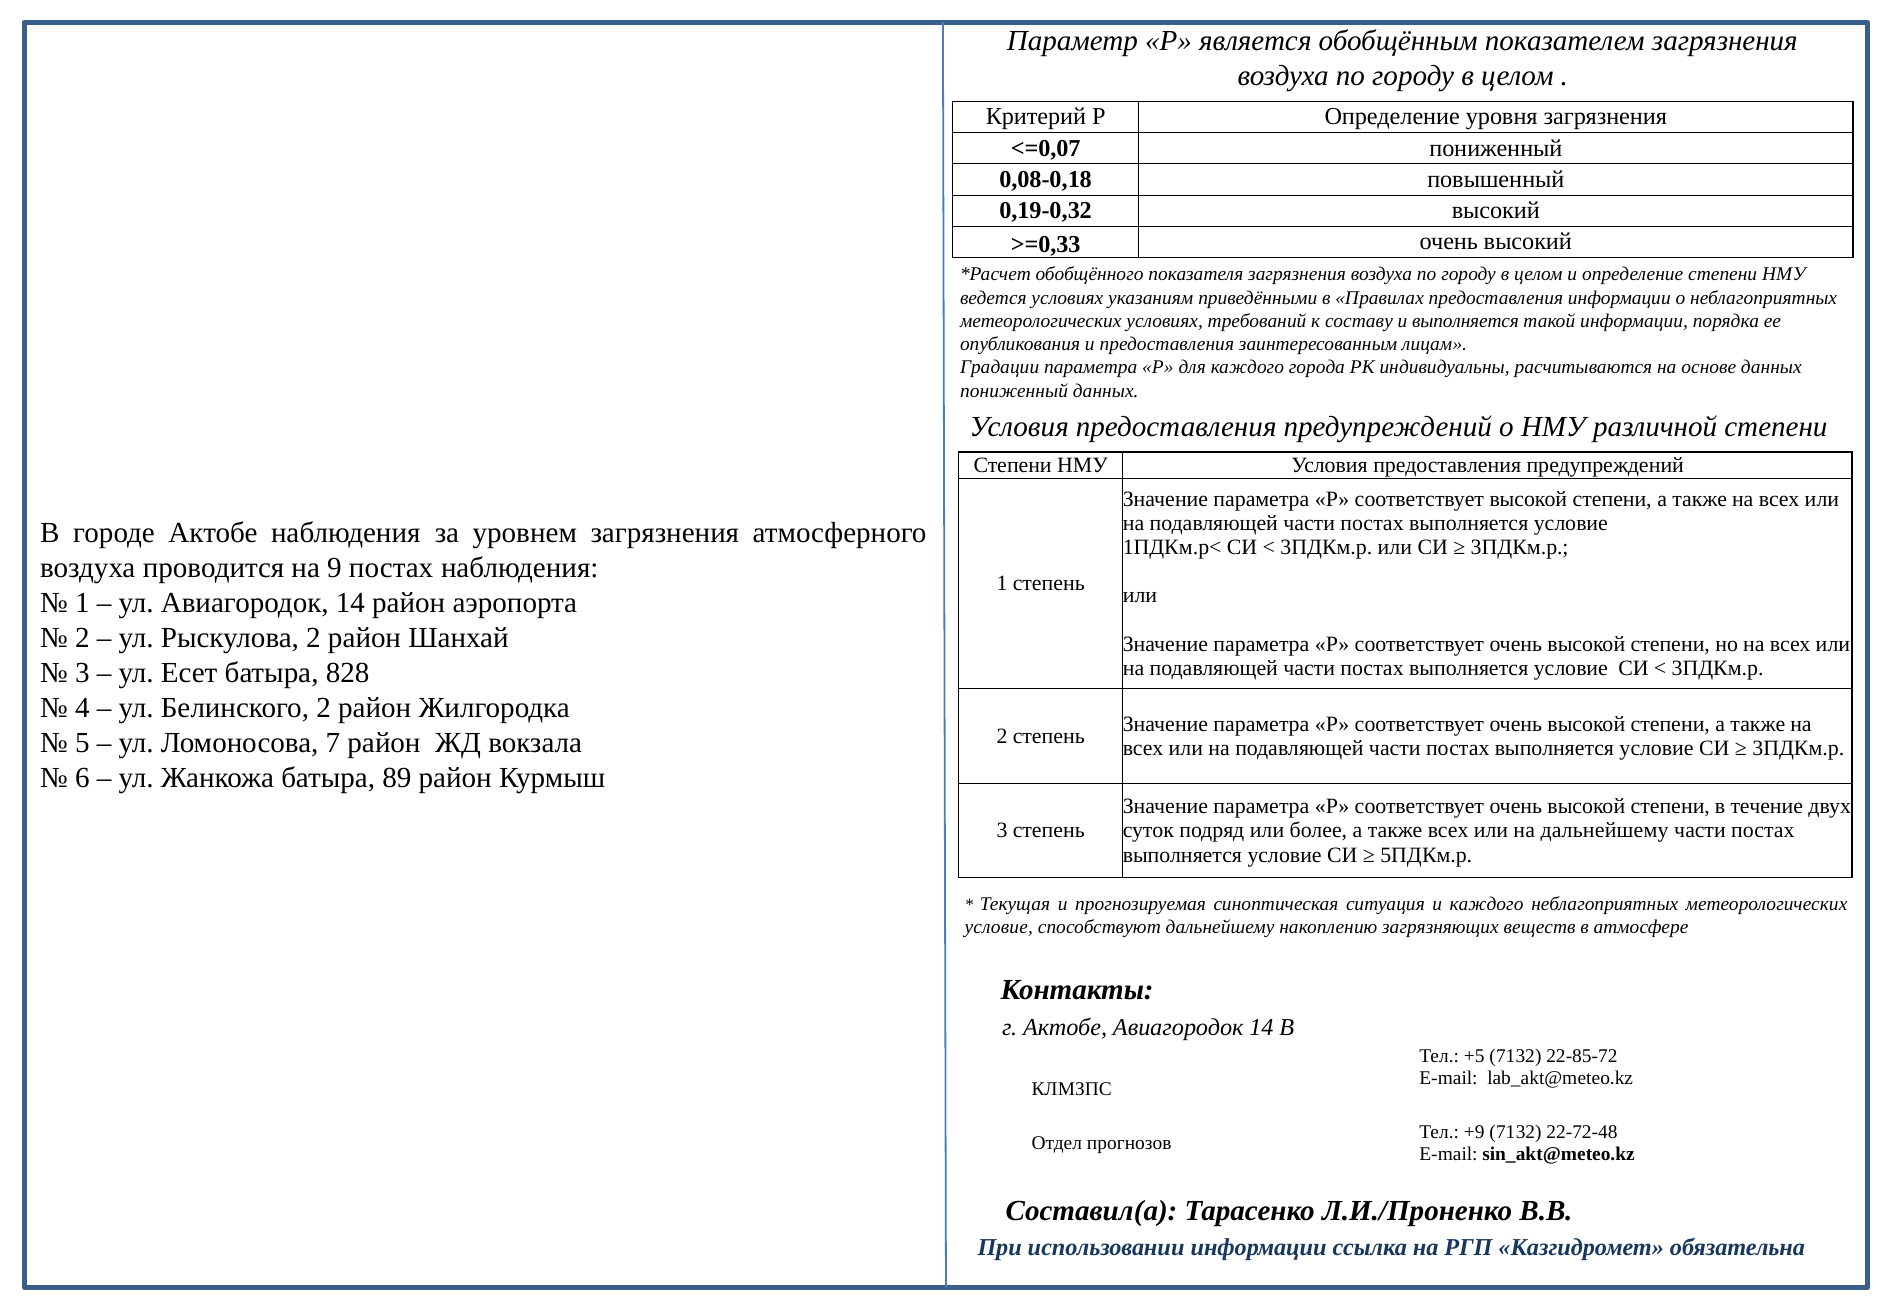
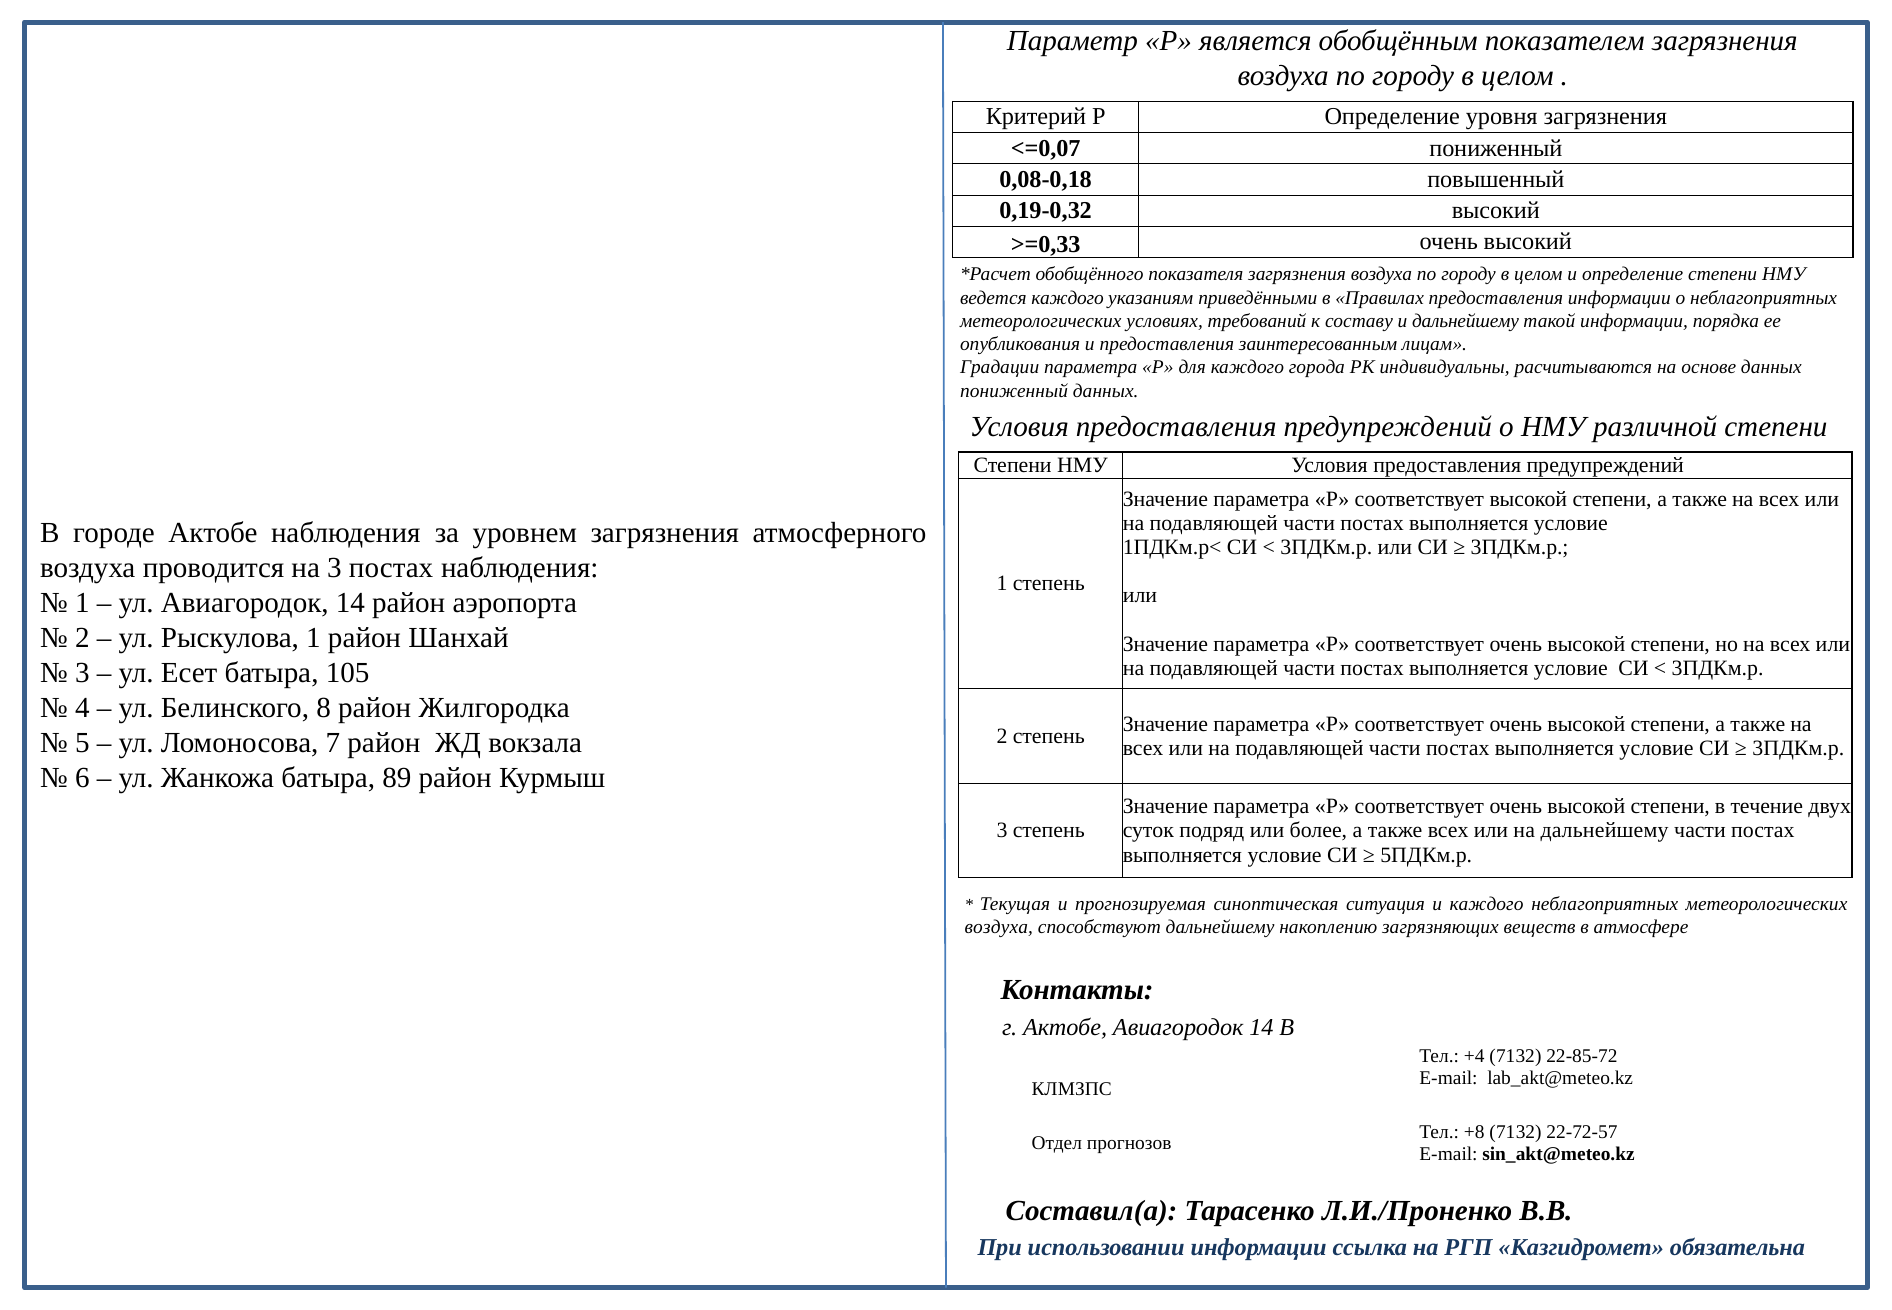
ведется условиях: условиях -> каждого (1068, 298)
и выполняется: выполняется -> дальнейшему (1465, 321)
на 9: 9 -> 3 (334, 568)
Рыскулова 2: 2 -> 1 (314, 638)
828: 828 -> 105 (348, 673)
Белинского 2: 2 -> 8 (324, 708)
условие: условие -> воздуха (999, 927)
+5: +5 -> +4 (1474, 1056)
+9: +9 -> +8 (1474, 1132)
22-72-48: 22-72-48 -> 22-72-57 (1582, 1132)
